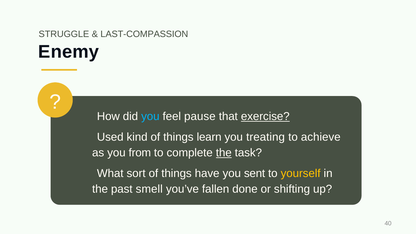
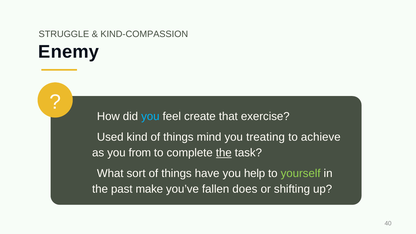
LAST-COMPASSION: LAST-COMPASSION -> KIND-COMPASSION (144, 34)
pause: pause -> create (200, 117)
exercise underline: present -> none (265, 117)
learn: learn -> mind (209, 137)
sent: sent -> help (255, 174)
yourself colour: yellow -> light green (301, 174)
smell: smell -> make (149, 189)
done: done -> does (245, 189)
